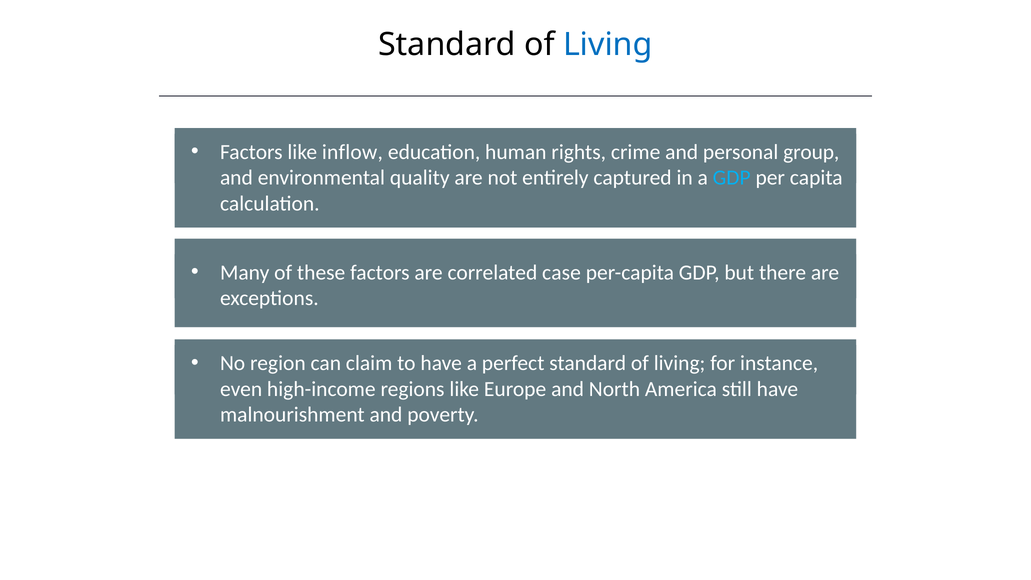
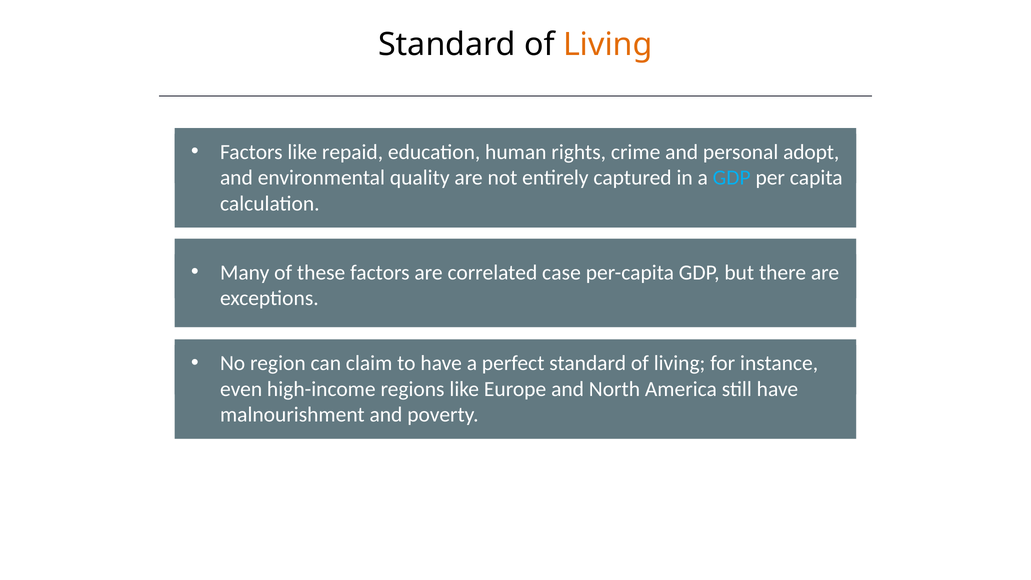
Living colour: blue -> orange (608, 44)
inflow: inflow -> repaid (353, 152)
group: group -> adopt (811, 152)
